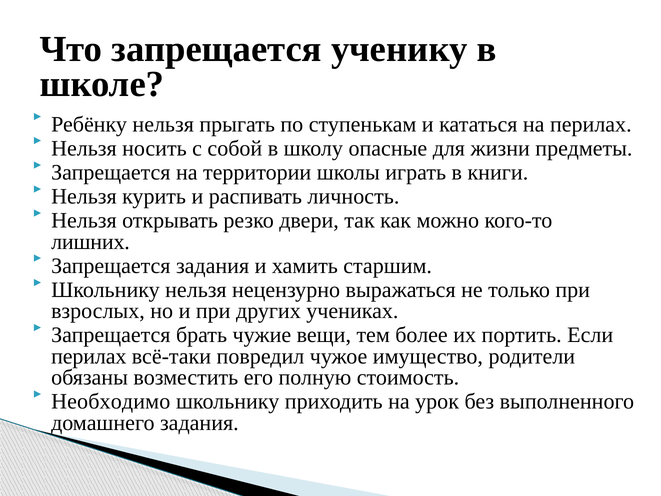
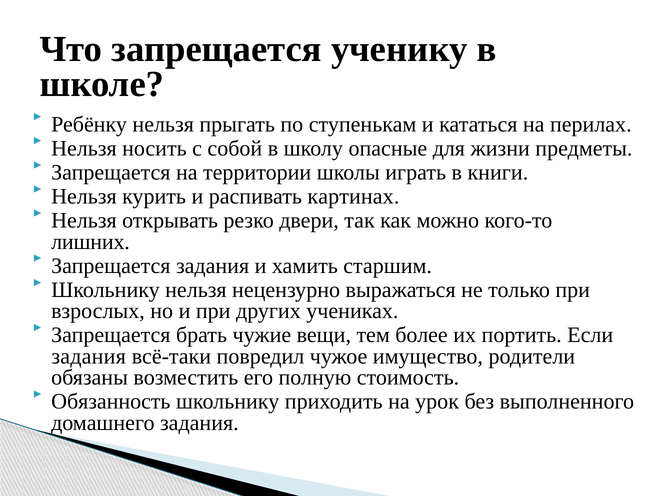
личность: личность -> картинах (353, 196)
перилах: перилах -> задания (89, 356)
Необходимо: Необходимо -> Обязанность (111, 401)
